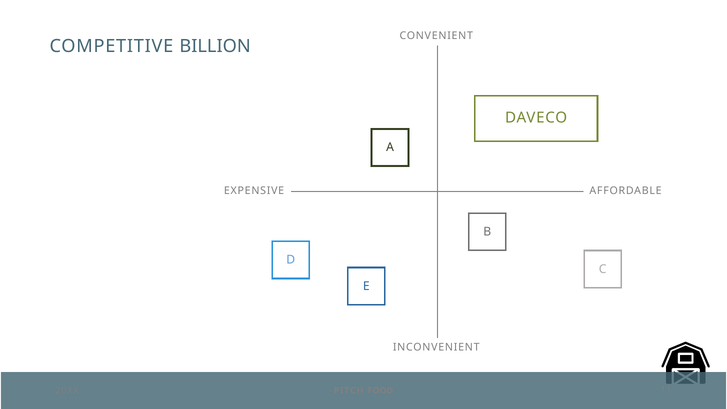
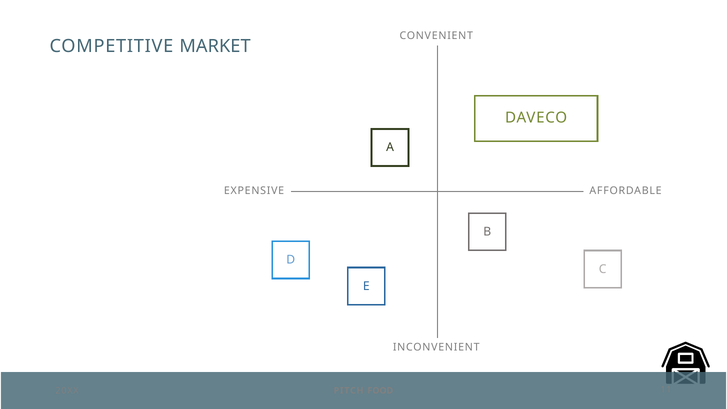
BILLION: BILLION -> MARKET (215, 46)
